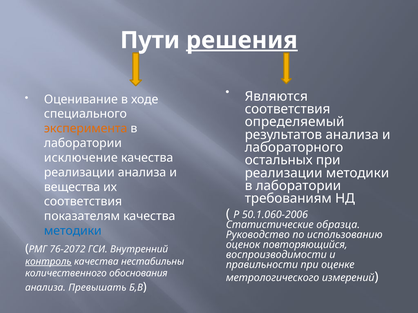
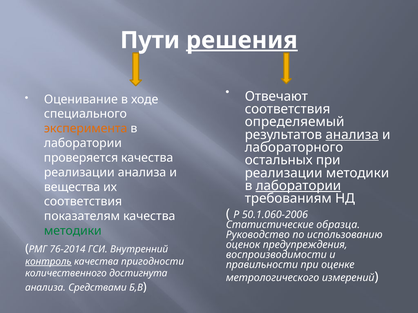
Являются: Являются -> Отвечают (276, 96)
анализа underline: none -> present (352, 135)
исключение: исключение -> проверяется (81, 158)
лаборатории underline: none -> present (298, 186)
методики colour: blue -> green (73, 231)
повторяющийся: повторяющийся -> предупреждения (305, 245)
76-2072: 76-2072 -> 76-2014 (68, 250)
нестабильны: нестабильны -> пригодности (153, 262)
обоснования: обоснования -> достигнута (138, 274)
Превышать: Превышать -> Средствами (98, 288)
